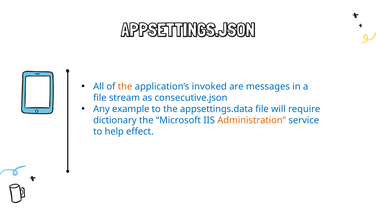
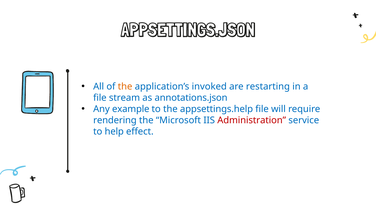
messages: messages -> restarting (268, 87)
consecutive.json: consecutive.json -> annotations.json (191, 98)
appsettings.data: appsettings.data -> appsettings.help (217, 109)
dictionary: dictionary -> rendering (115, 120)
Administration colour: orange -> red (252, 120)
